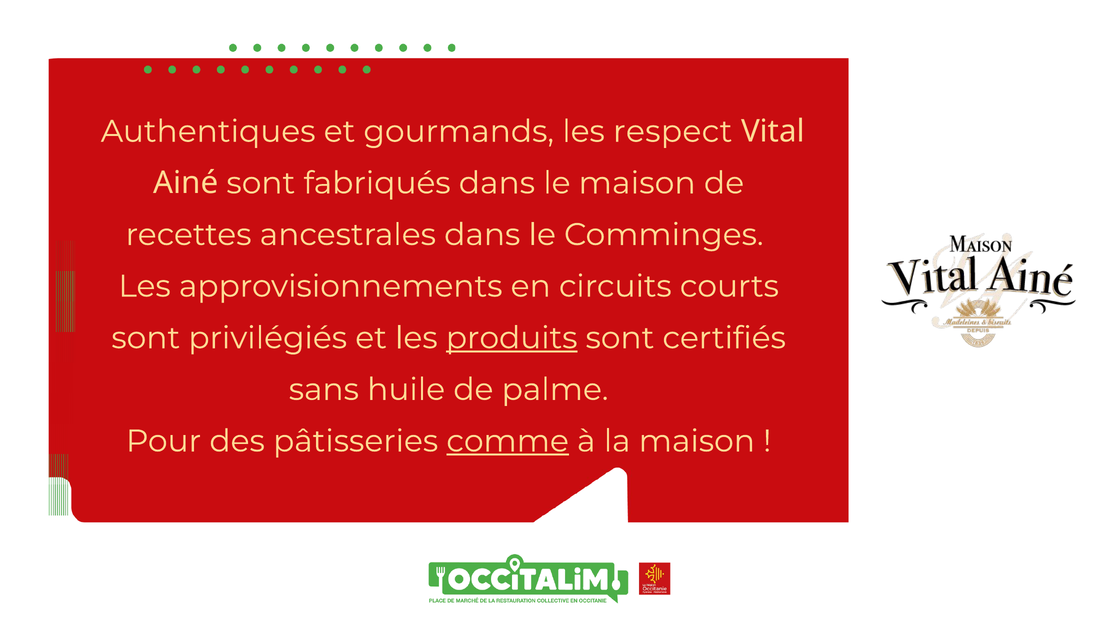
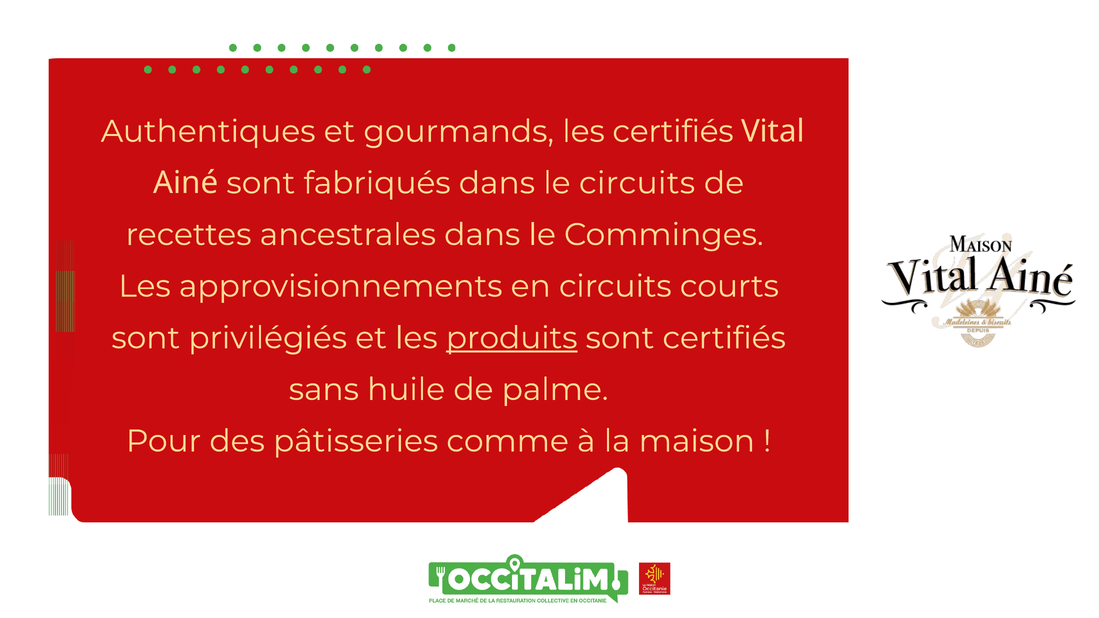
les respect: respect -> certifiés (673, 132)
le maison: maison -> circuits (637, 183)
comme underline: present -> none (508, 441)
